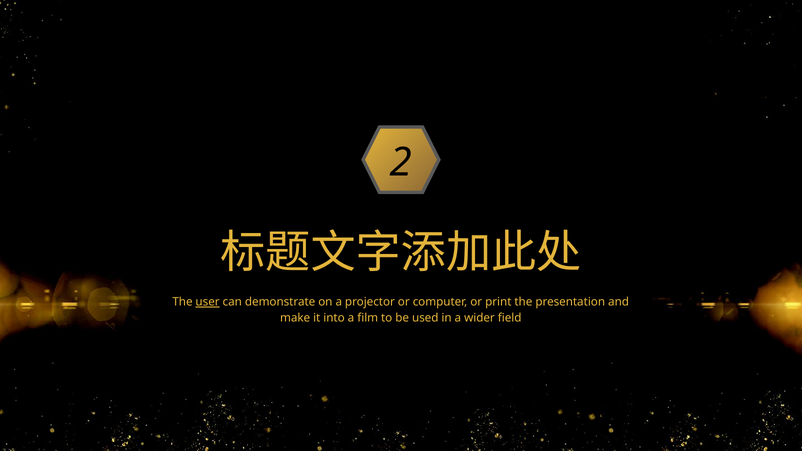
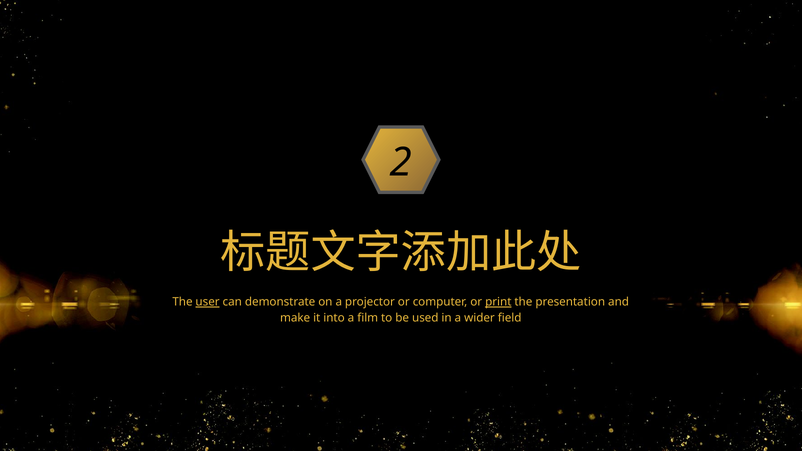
print underline: none -> present (498, 302)
